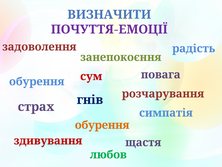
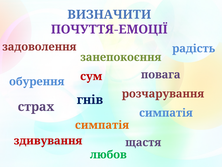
обурення: обурення -> симпатія (102, 125)
